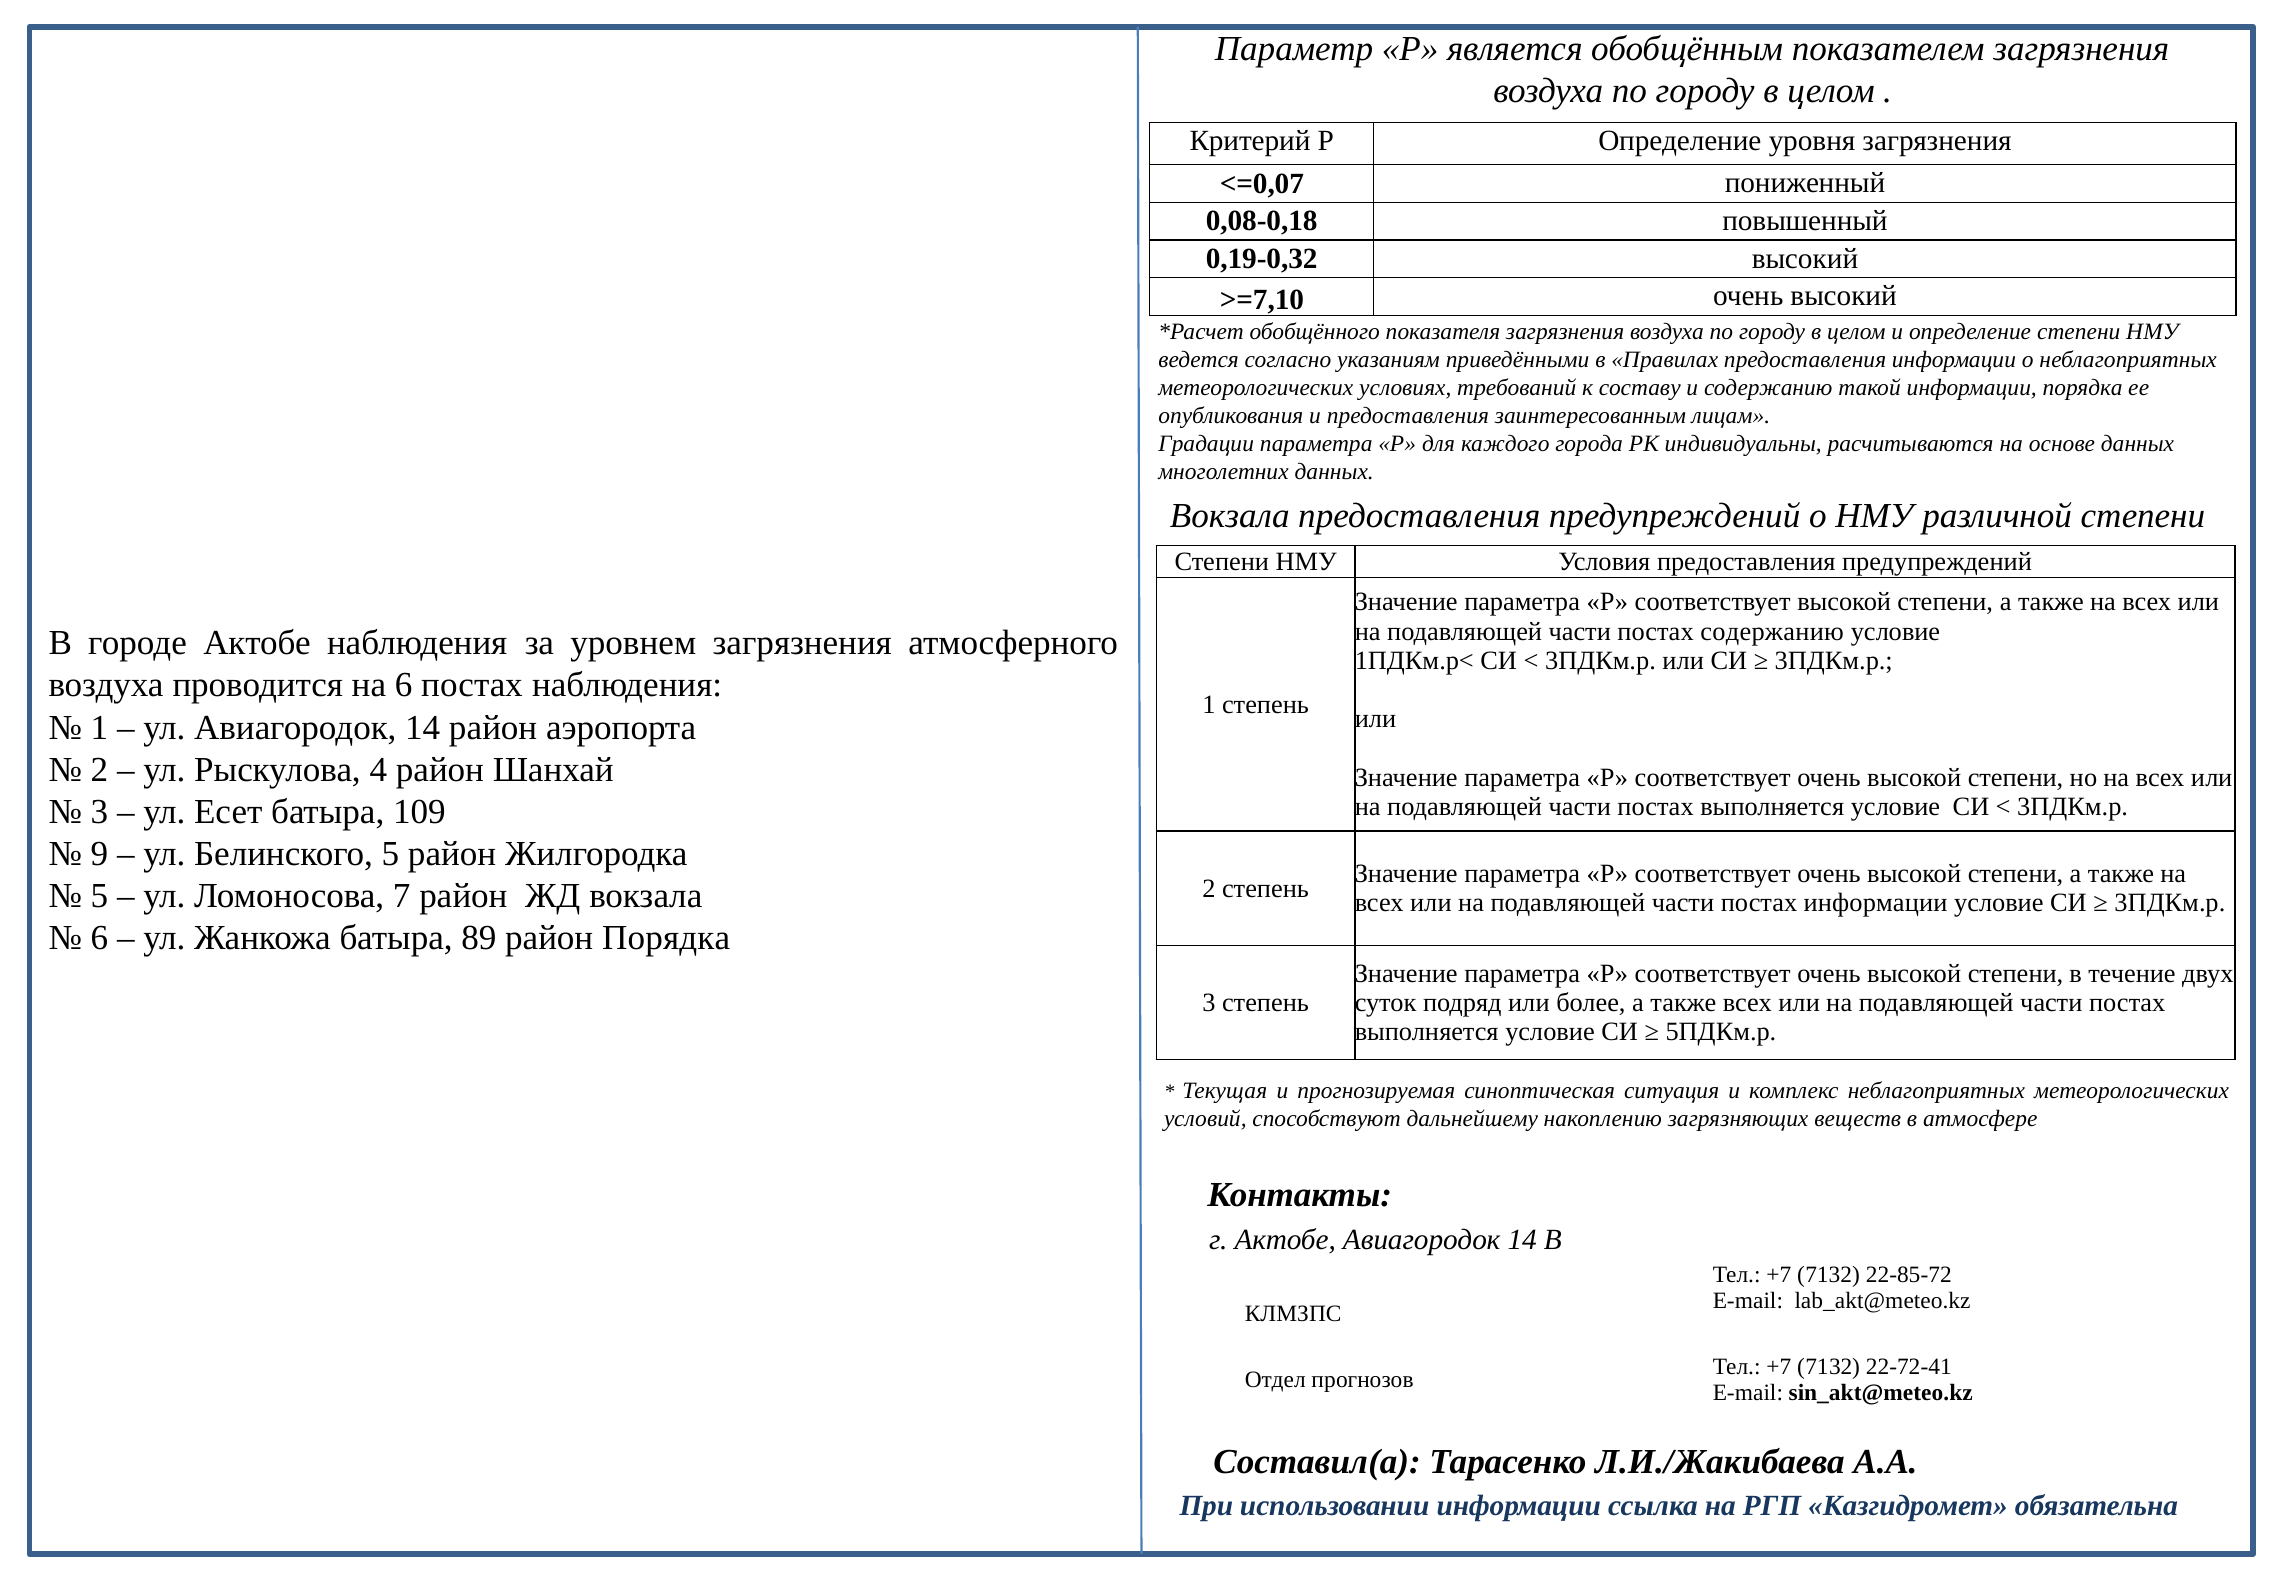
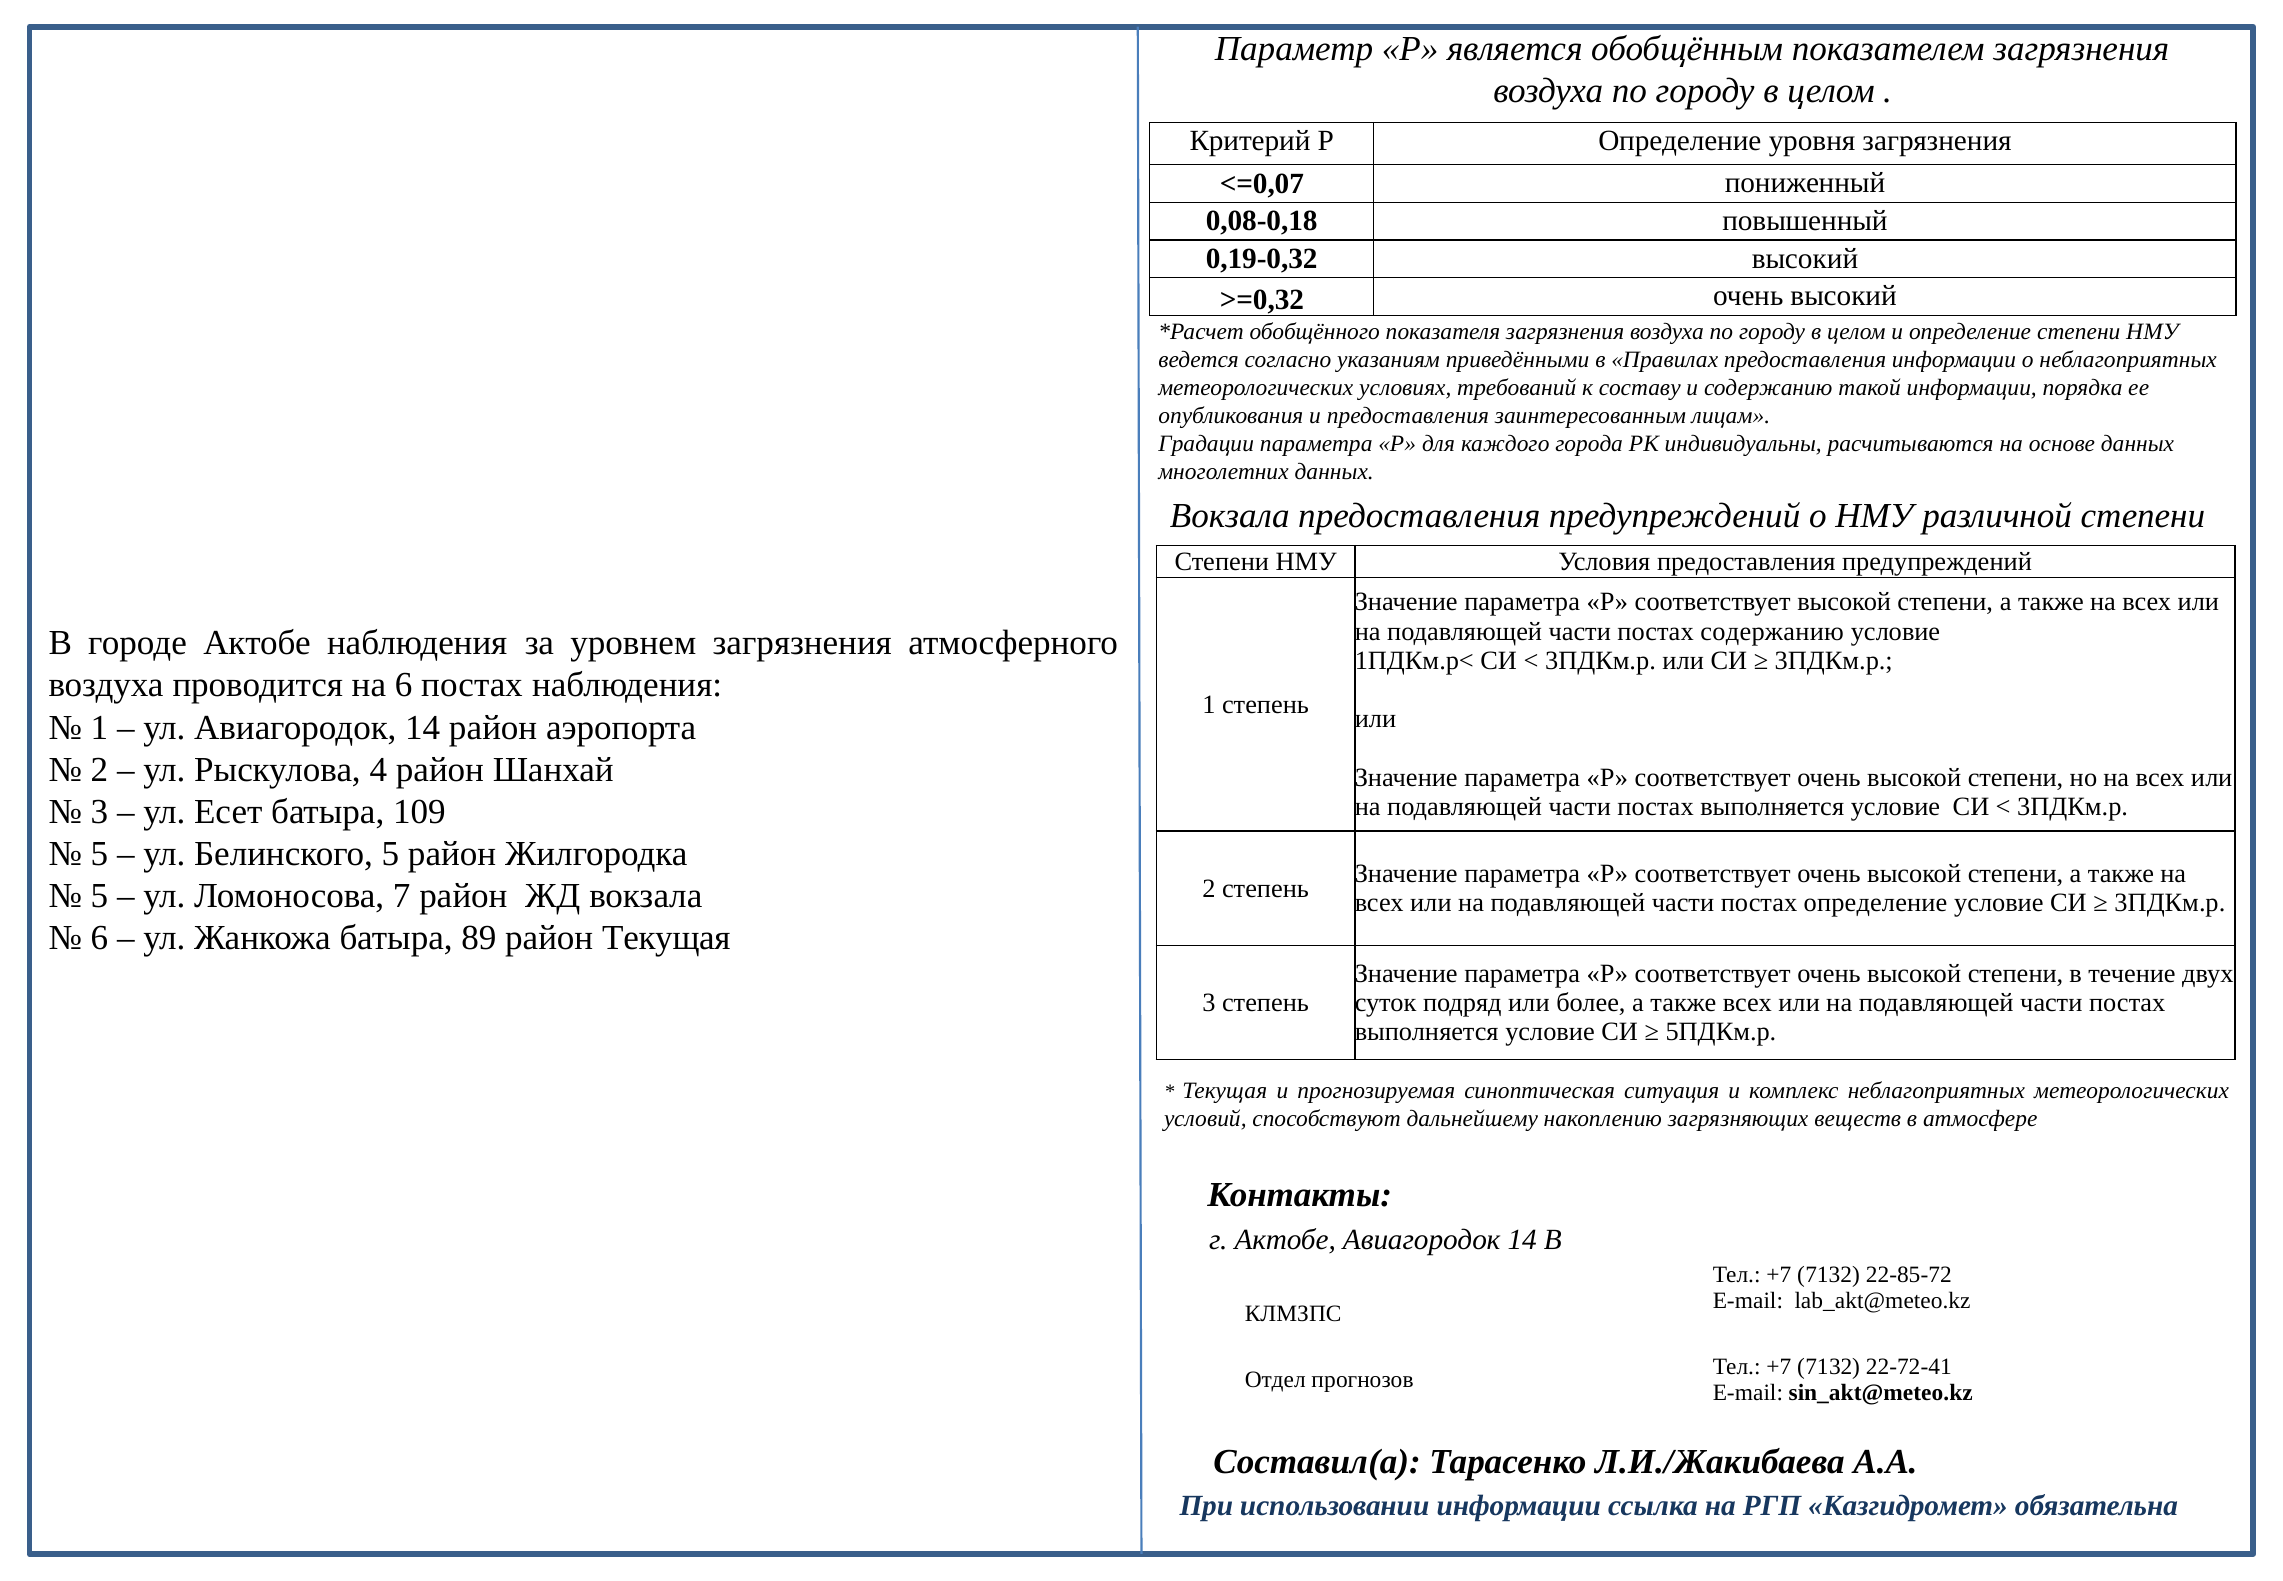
>=7,10: >=7,10 -> >=0,32 (1262, 299)
9: 9 -> 5 (99, 854)
постах информации: информации -> определение (1876, 903)
район Порядка: Порядка -> Текущая (666, 938)
